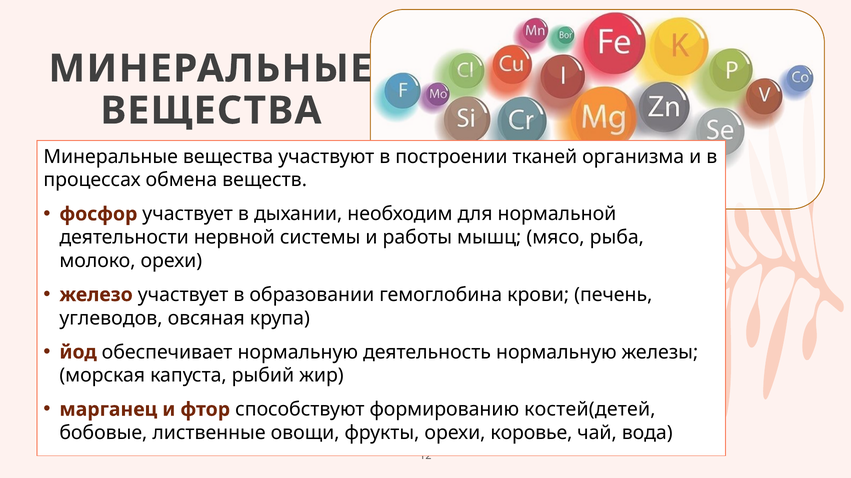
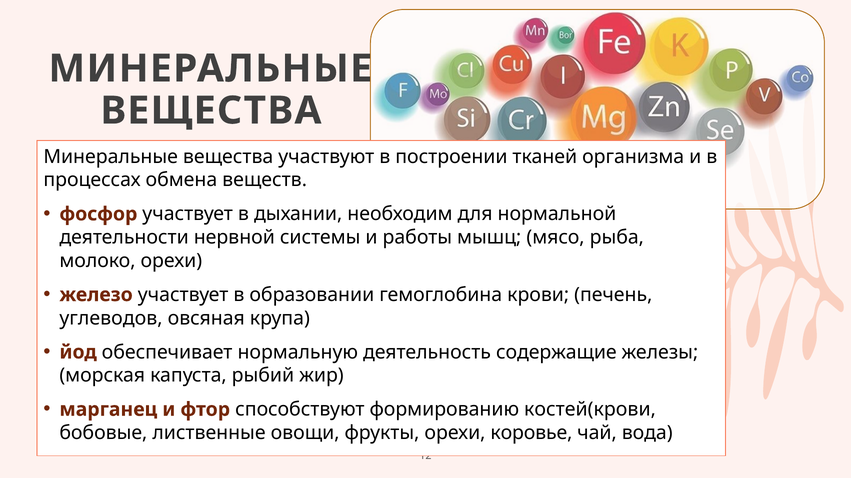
деятельность нормальную: нормальную -> содержащие (556, 353)
костей(детей: костей(детей -> костей(крови (590, 410)
